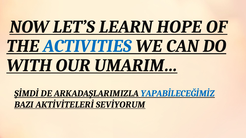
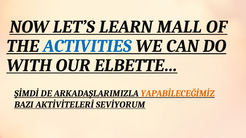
HOPE: HOPE -> MALL (179, 27)
UMARIM…: UMARIM… -> ELBETTE… (136, 66)
YAPABİLECEĞİMİZ colour: blue -> orange (178, 94)
